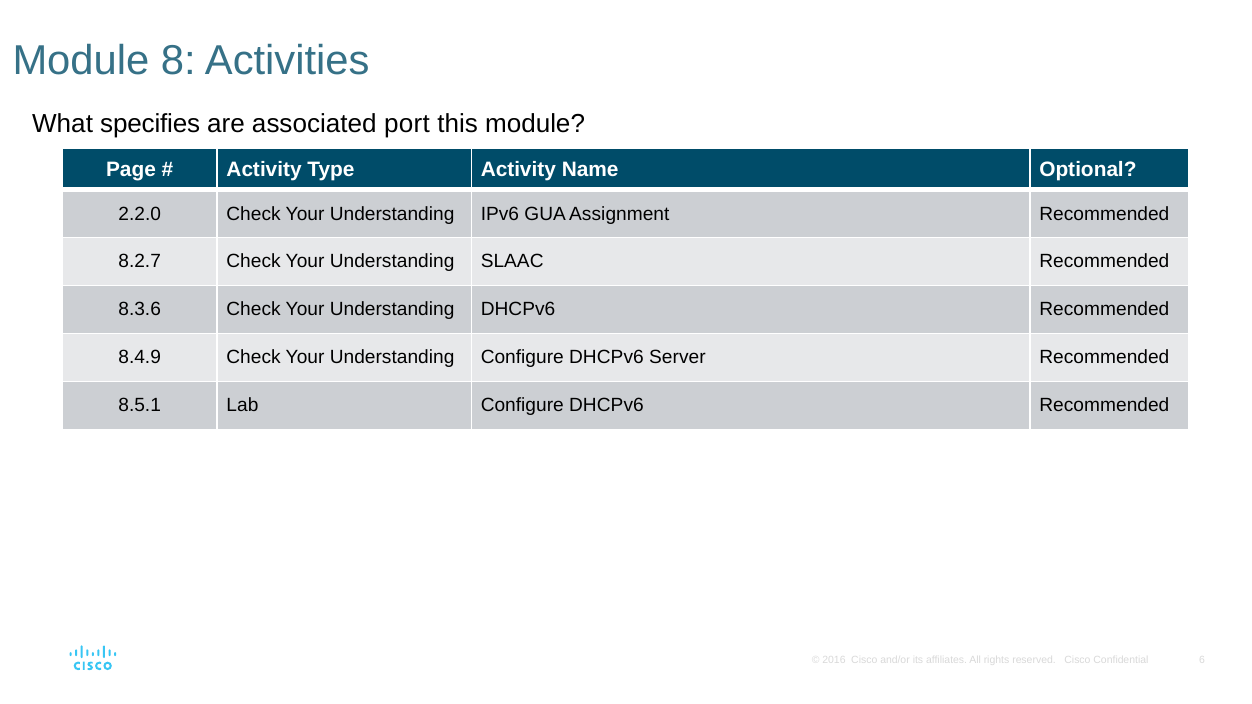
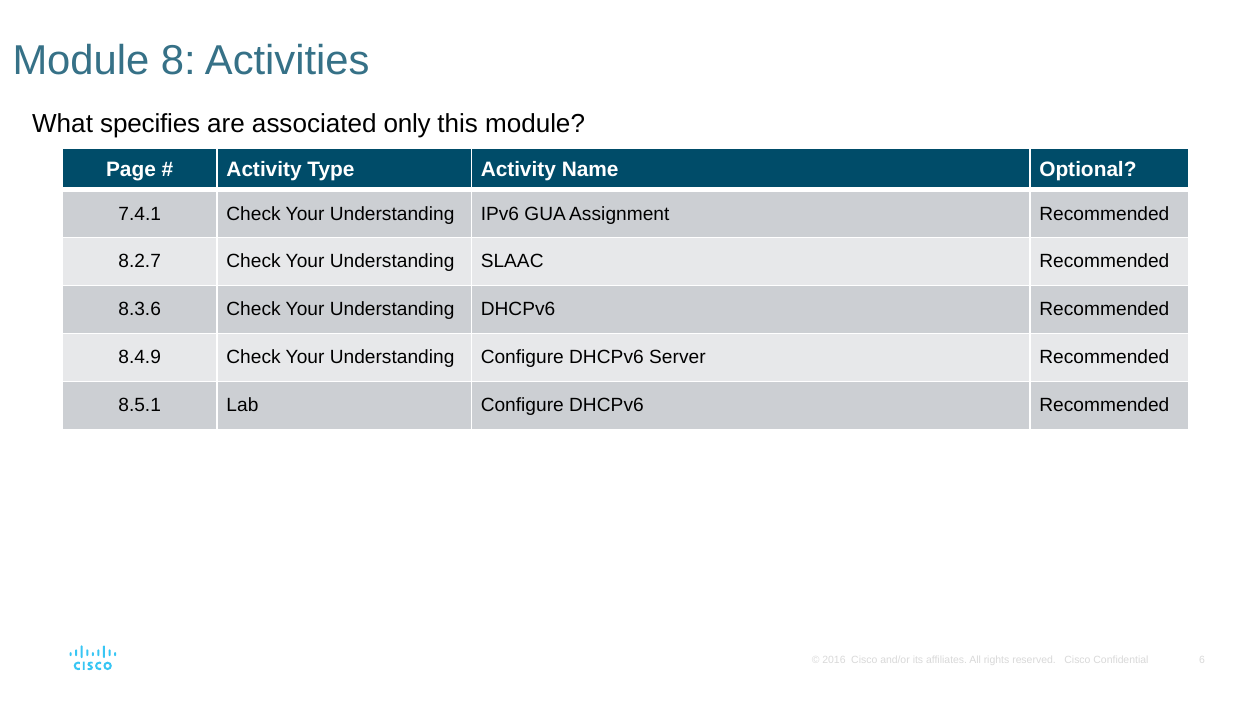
port: port -> only (407, 124)
2.2.0: 2.2.0 -> 7.4.1 (140, 214)
